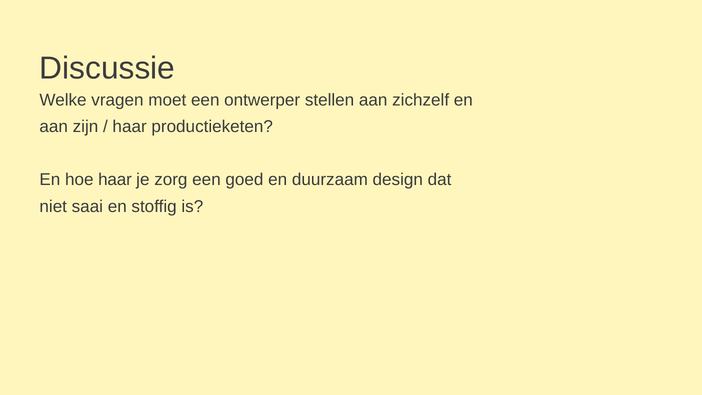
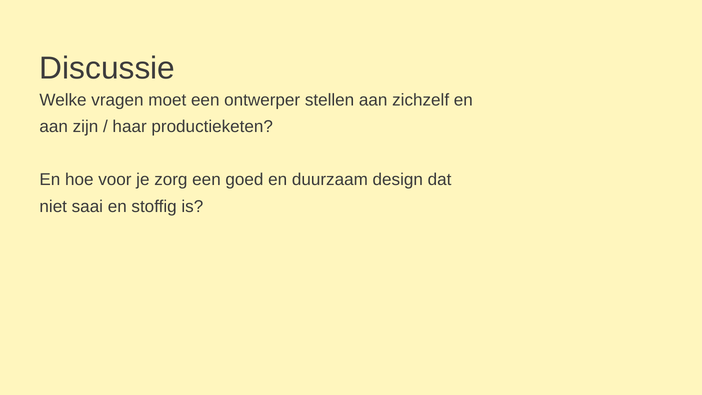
hoe haar: haar -> voor (115, 180)
